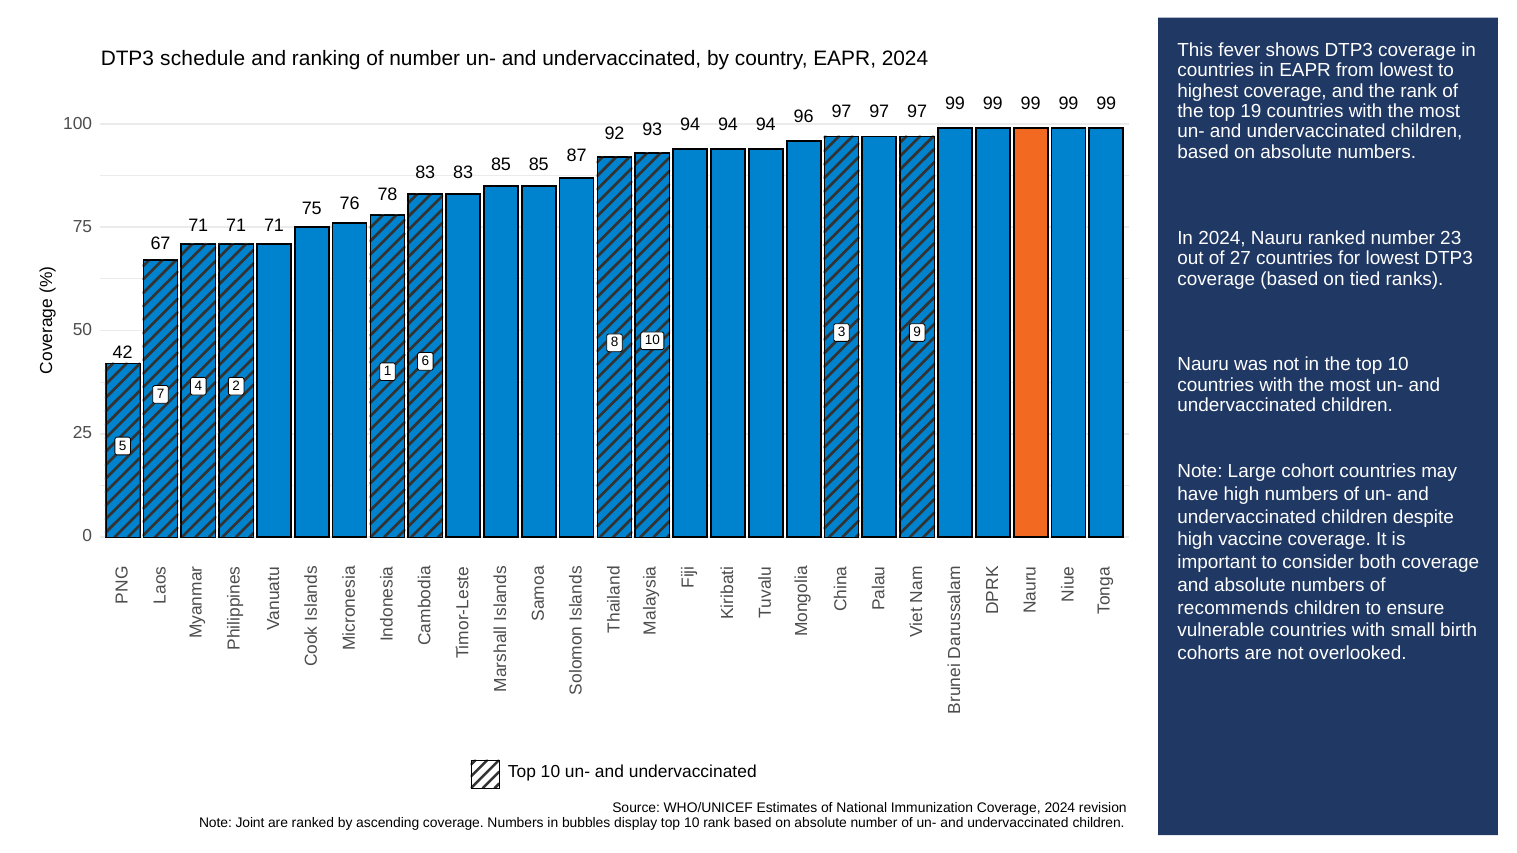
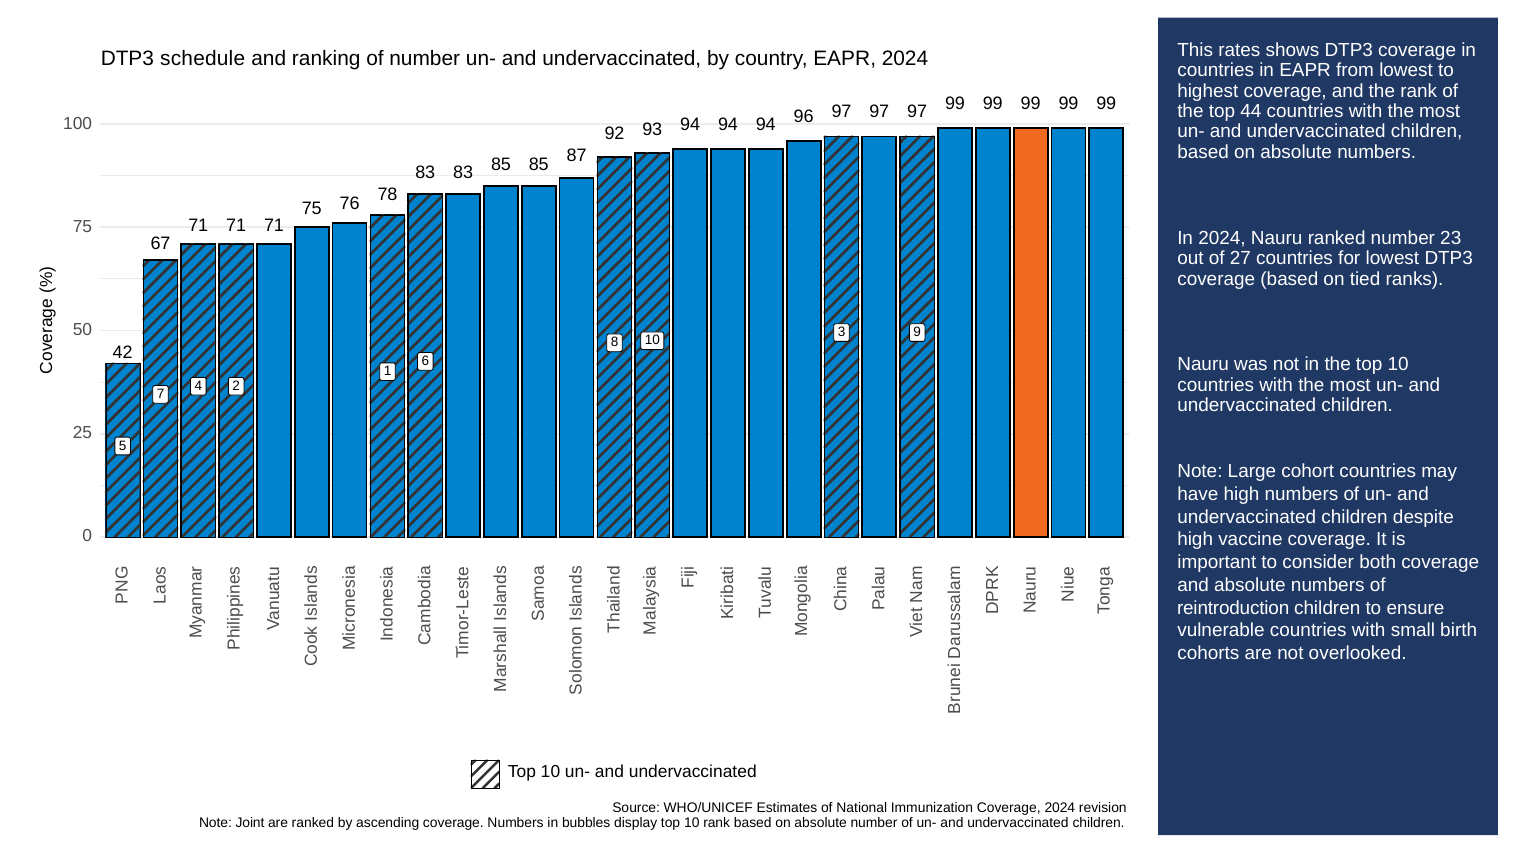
fever: fever -> rates (1239, 50)
19: 19 -> 44 (1251, 111)
recommends: recommends -> reintroduction (1233, 608)
